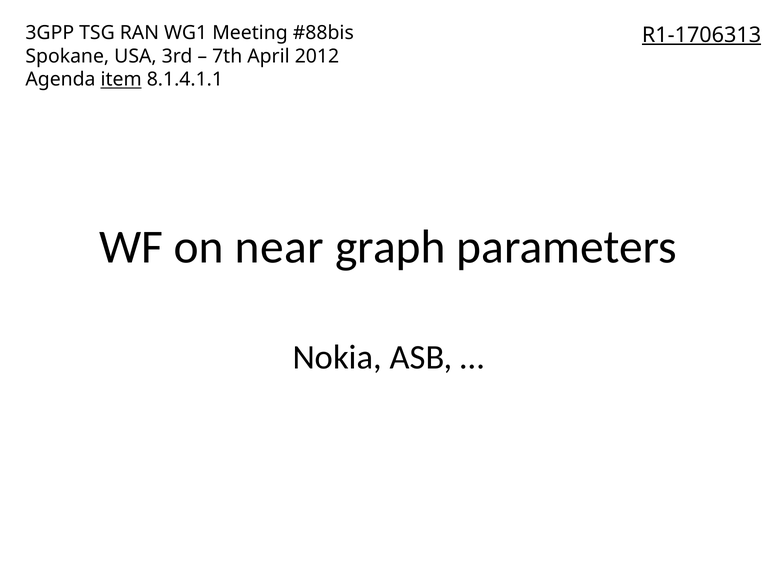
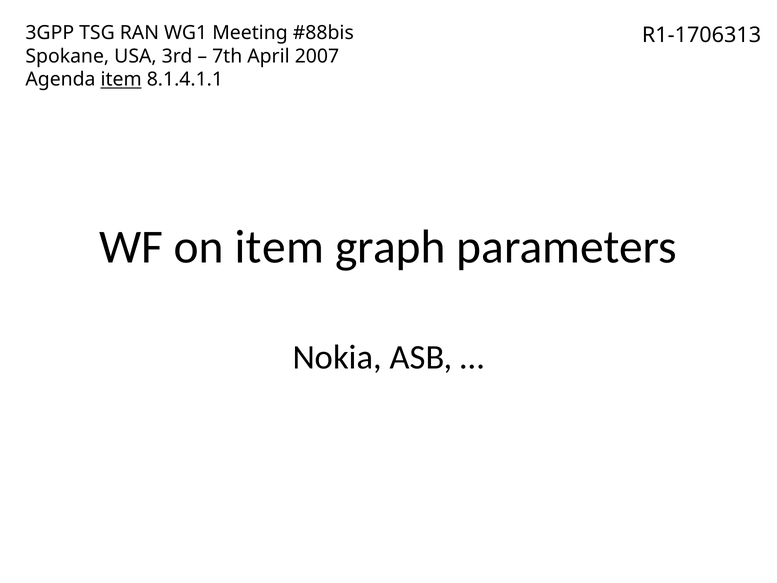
R1-1706313 underline: present -> none (702, 35)
2012: 2012 -> 2007 (317, 56)
on near: near -> item (279, 247)
